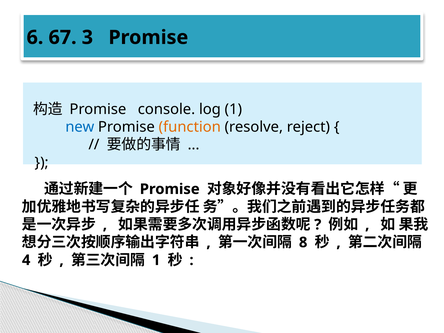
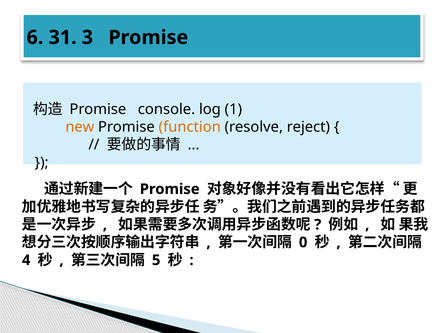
67: 67 -> 31 (63, 37)
new colour: blue -> orange (80, 127)
8: 8 -> 0 (303, 242)
1: 1 -> 5 (156, 260)
